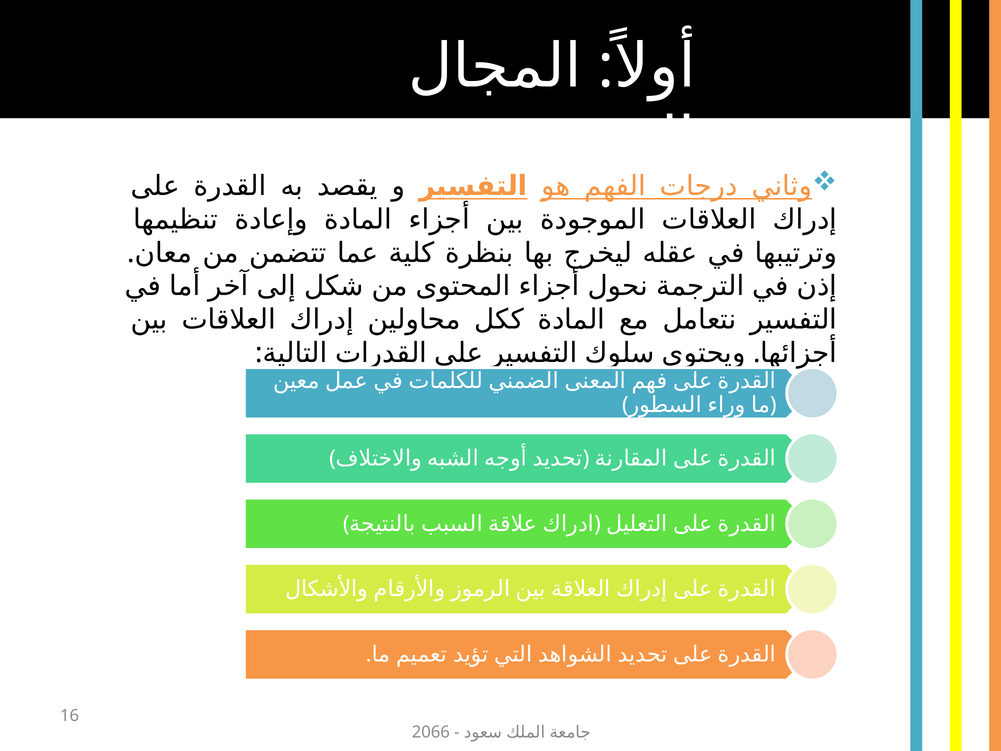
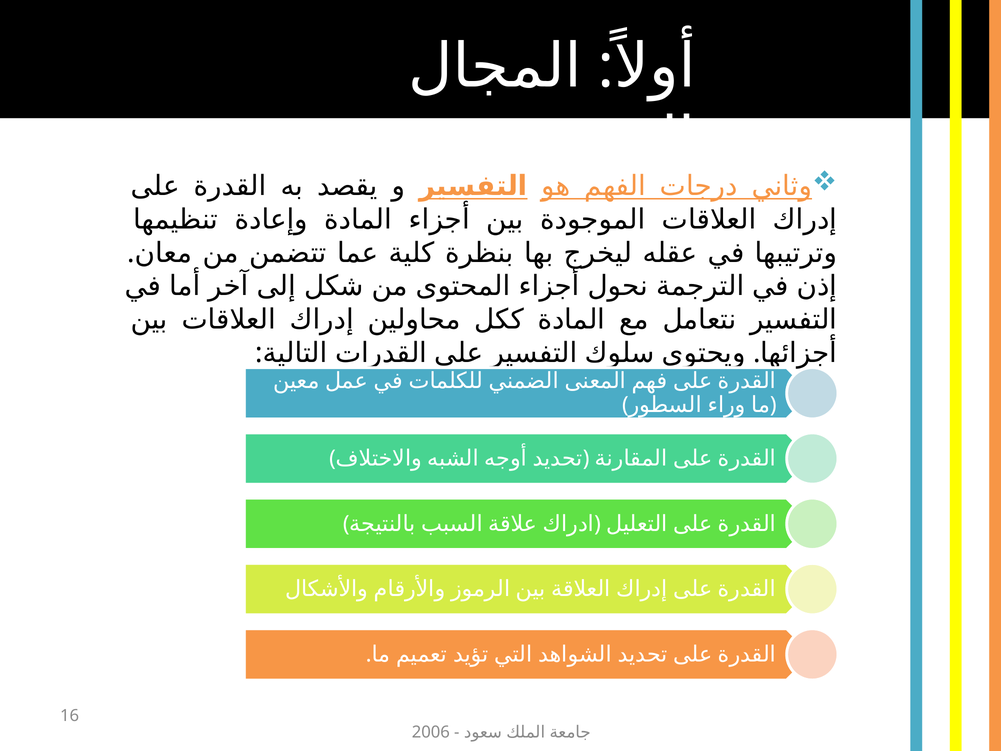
2066: 2066 -> 2006 (431, 732)
